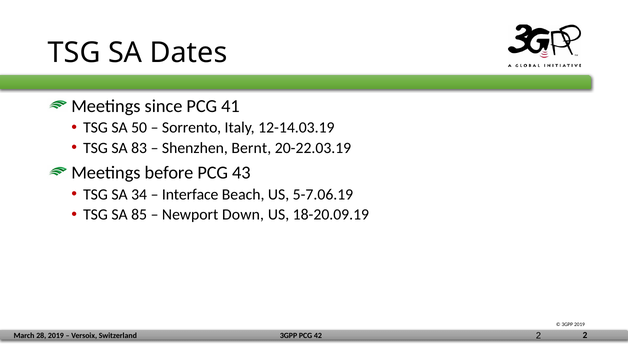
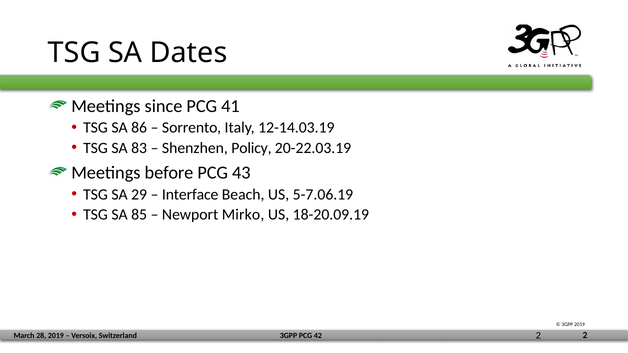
50: 50 -> 86 (139, 128)
Bernt: Bernt -> Policy (251, 148)
34: 34 -> 29 (139, 195)
Down: Down -> Mirko (243, 215)
